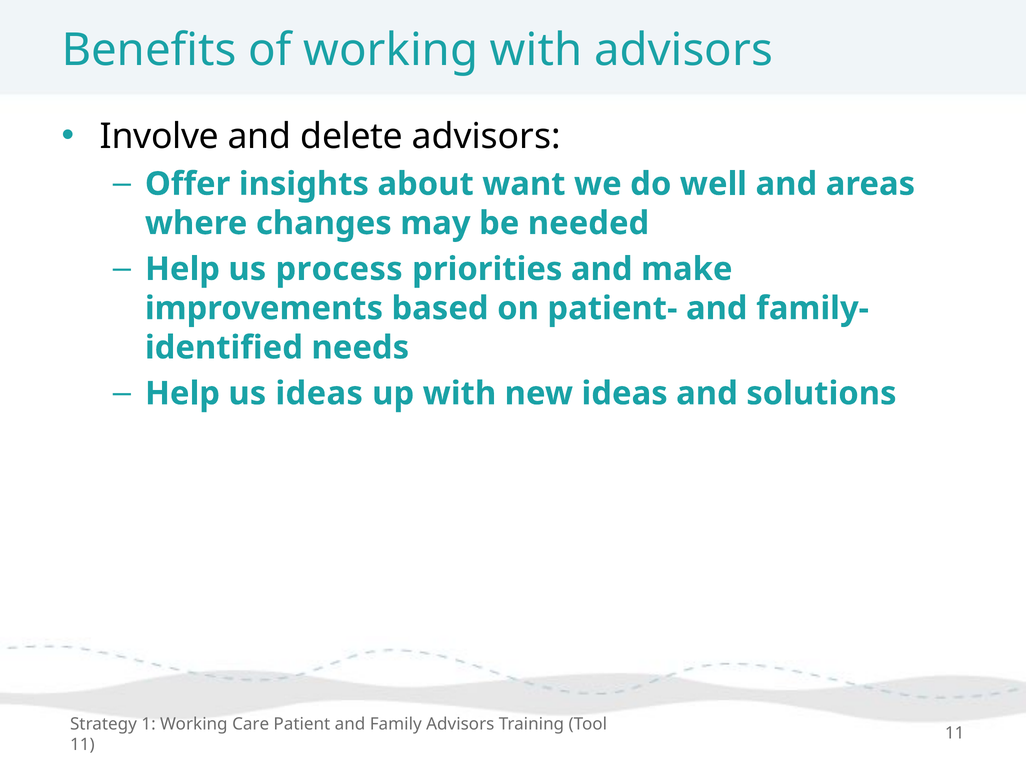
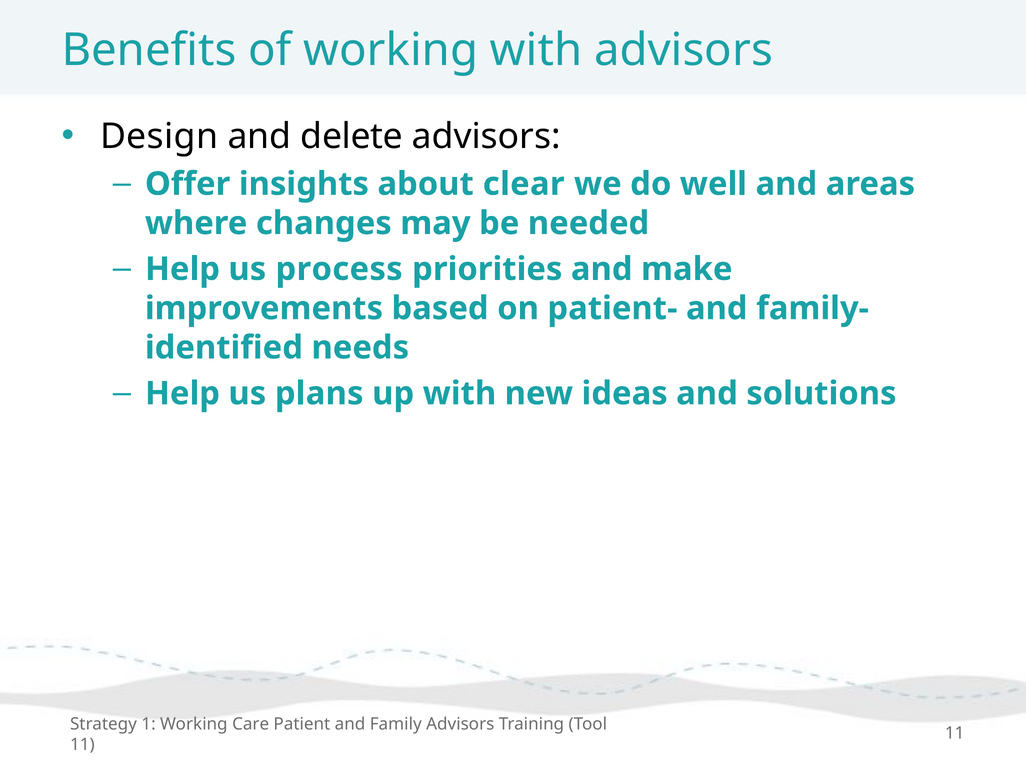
Involve: Involve -> Design (159, 137)
want: want -> clear (524, 184)
us ideas: ideas -> plans (319, 394)
